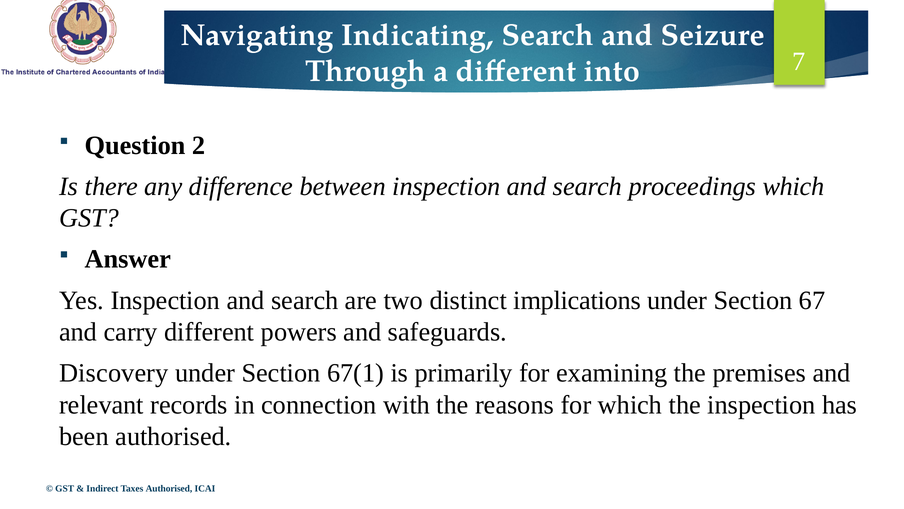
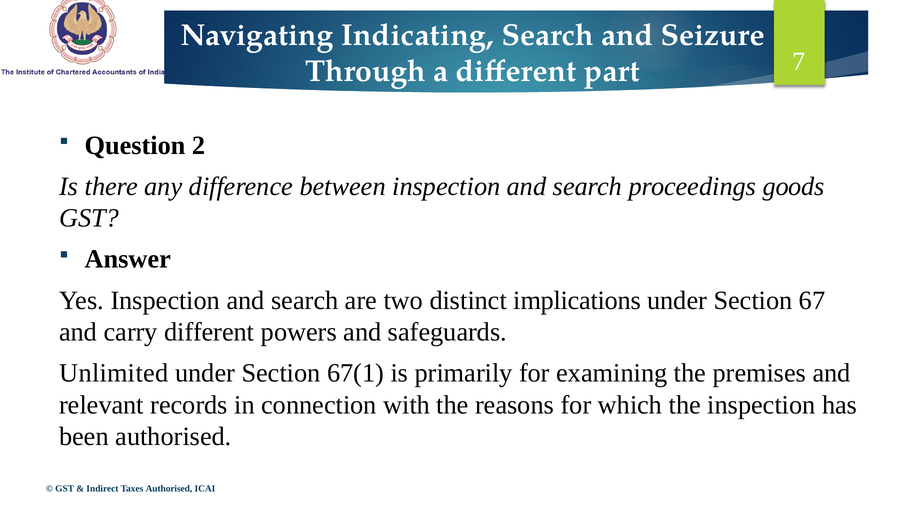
into: into -> part (612, 71)
proceedings which: which -> goods (794, 186)
Discovery: Discovery -> Unlimited (114, 373)
